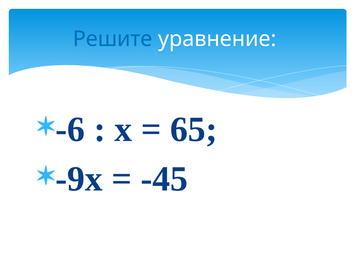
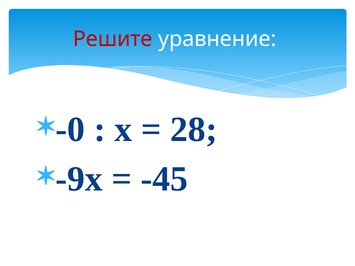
Решите colour: blue -> red (113, 39)
-6: -6 -> -0 (70, 129)
65: 65 -> 28 (194, 129)
